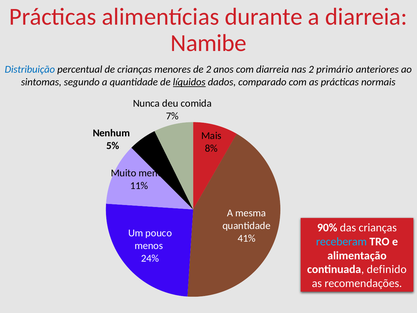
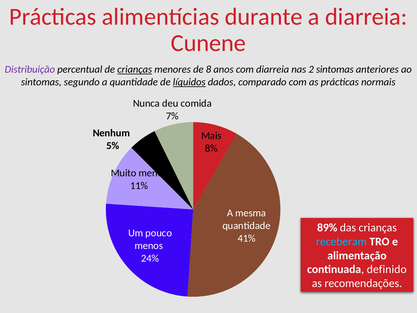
Namibe: Namibe -> Cunene (208, 43)
Distribuição colour: blue -> purple (30, 69)
crianças underline: none -> present (135, 69)
de 2: 2 -> 8 (208, 69)
2 primário: primário -> sintomas (335, 69)
90%: 90% -> 89% (327, 228)
